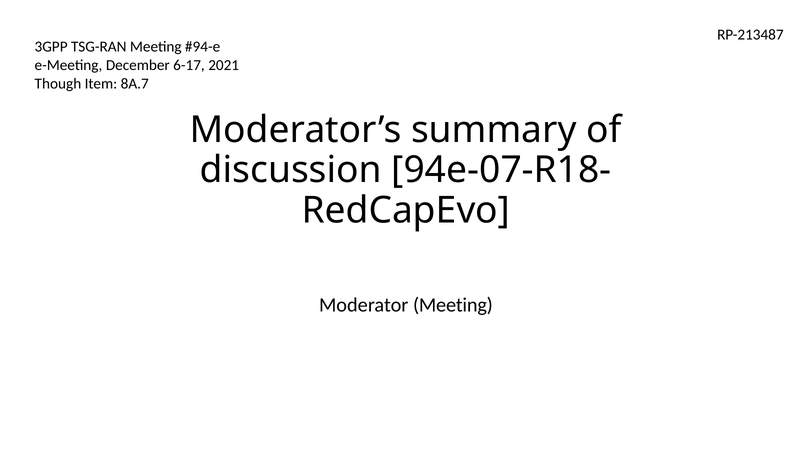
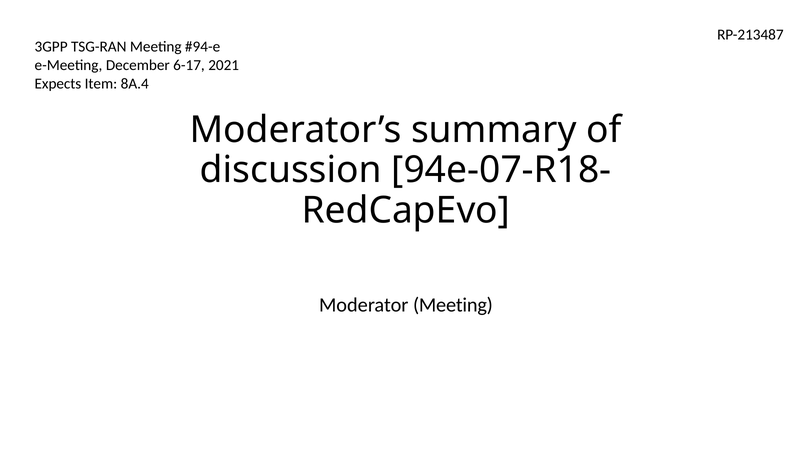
Though: Though -> Expects (58, 83)
8A.7: 8A.7 -> 8A.4 (135, 83)
